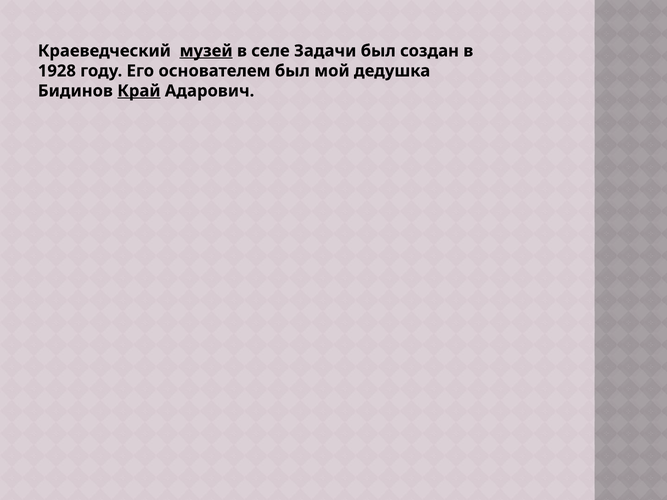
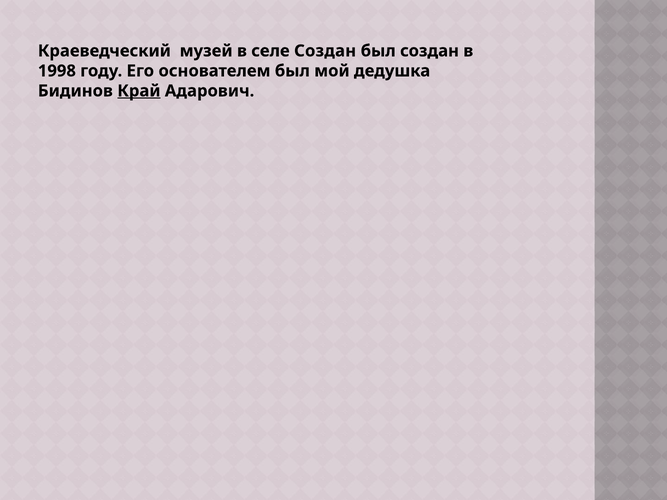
музей underline: present -> none (206, 51)
селе Задачи: Задачи -> Создан (325, 51)
1928: 1928 -> 1998 (57, 71)
